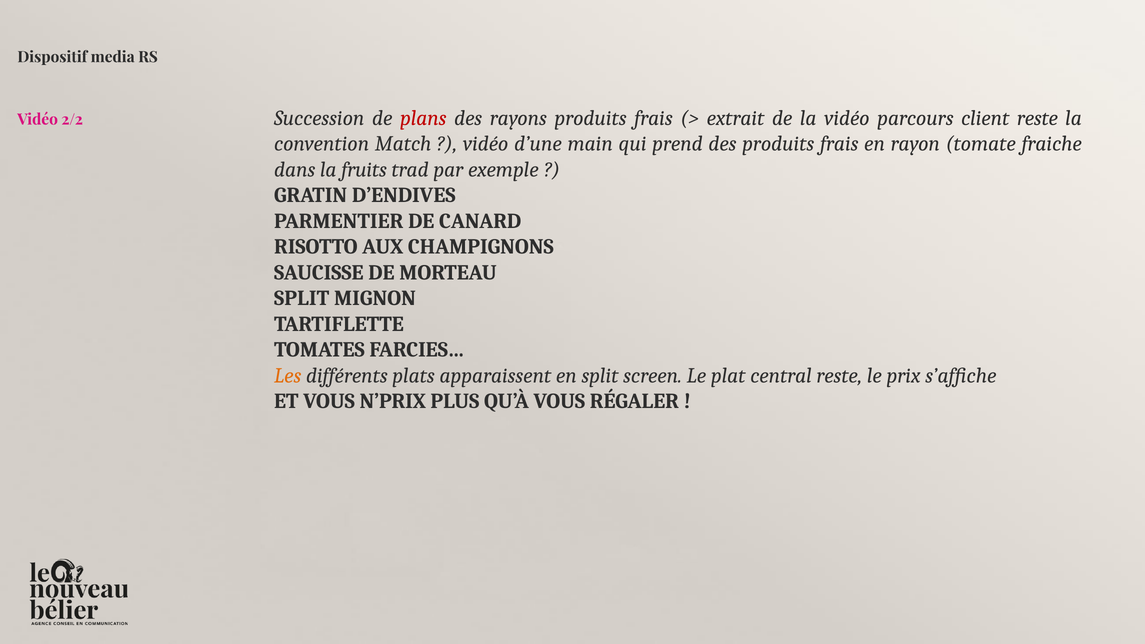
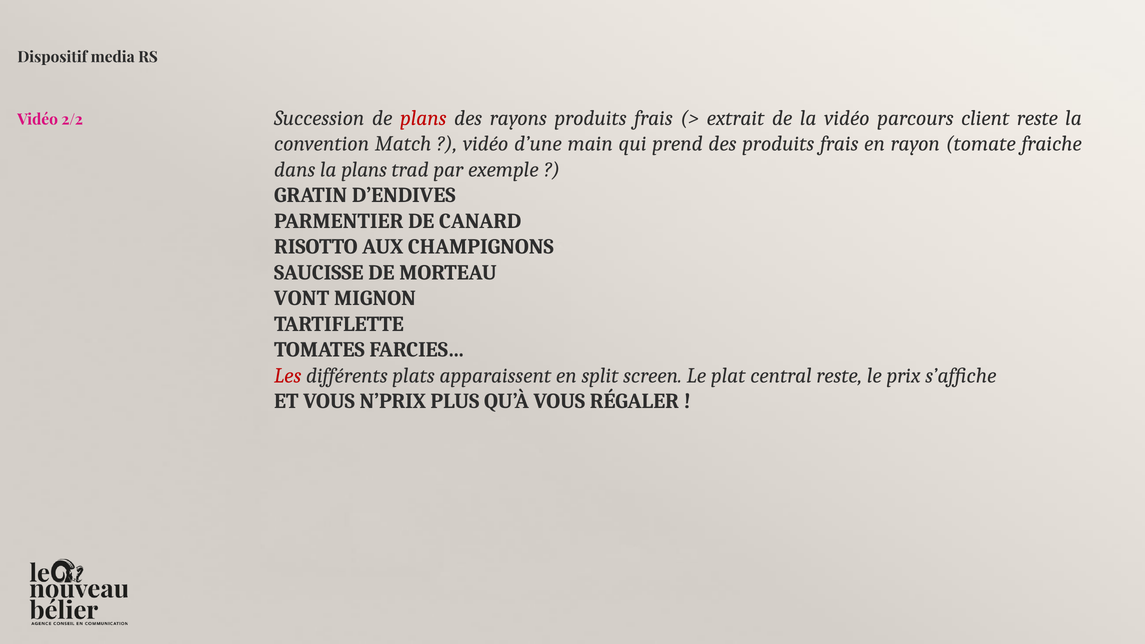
la fruits: fruits -> plans (364, 170)
SPLIT: SPLIT -> VONT (302, 298)
Les colour: orange -> red (288, 376)
